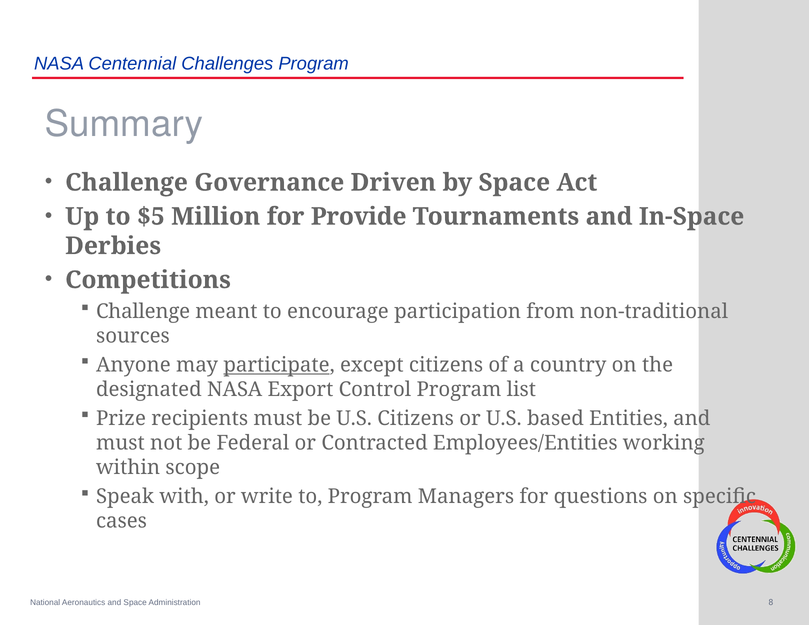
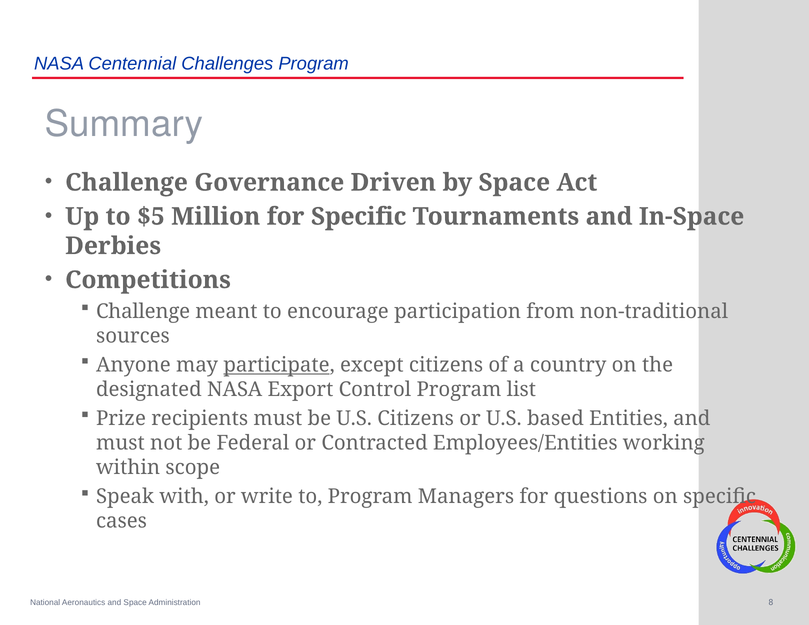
for Provide: Provide -> Specific (359, 217)
